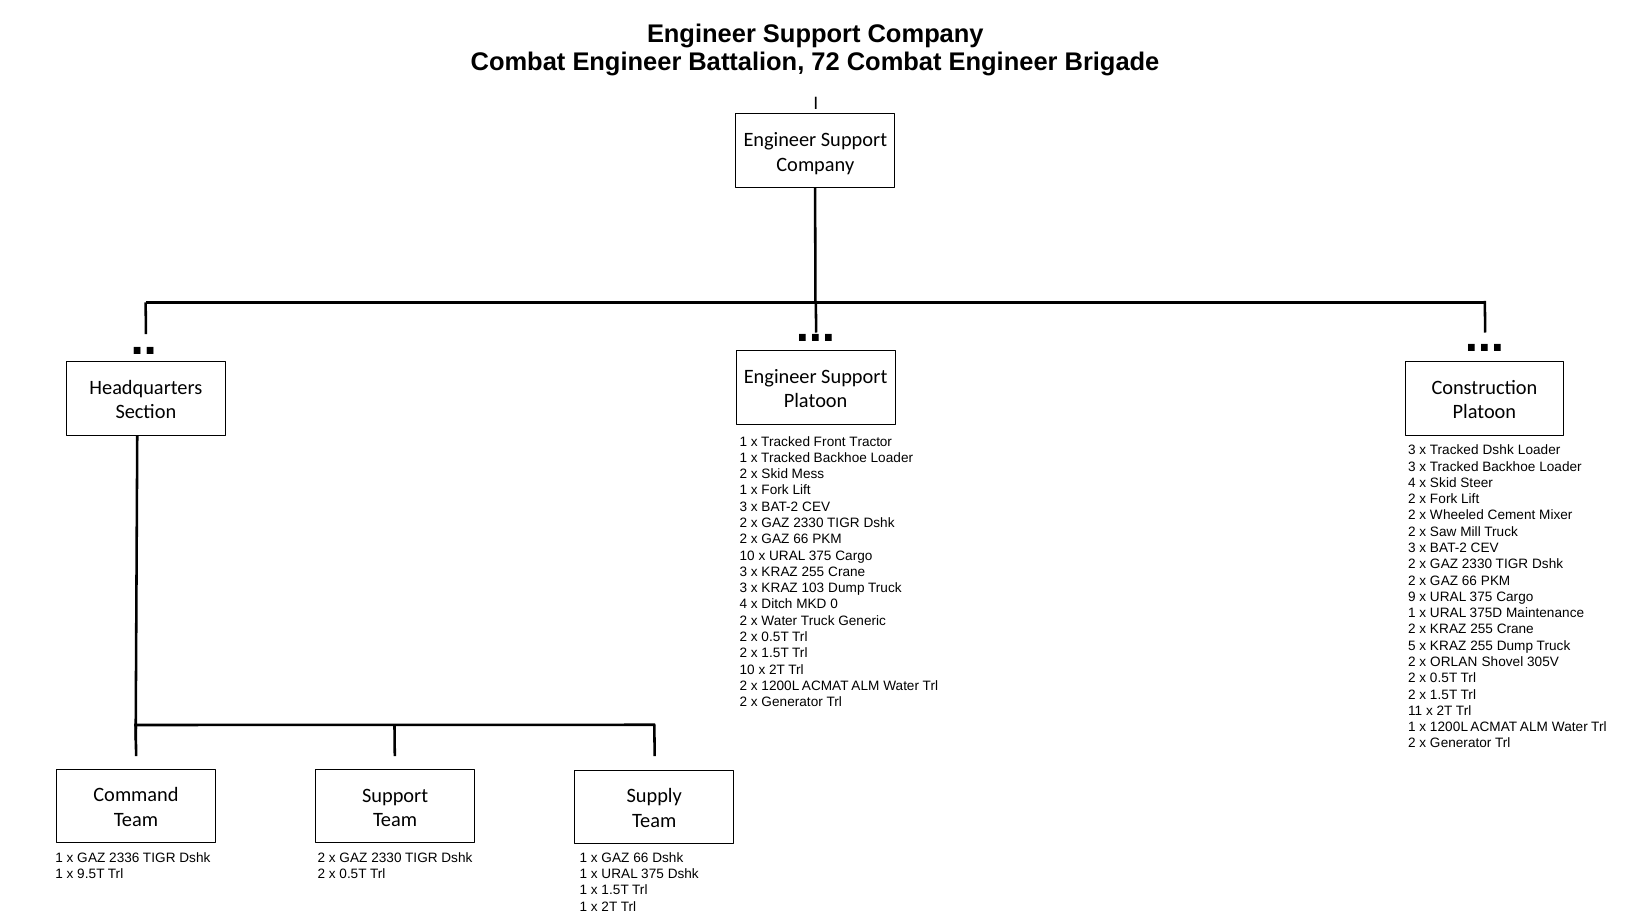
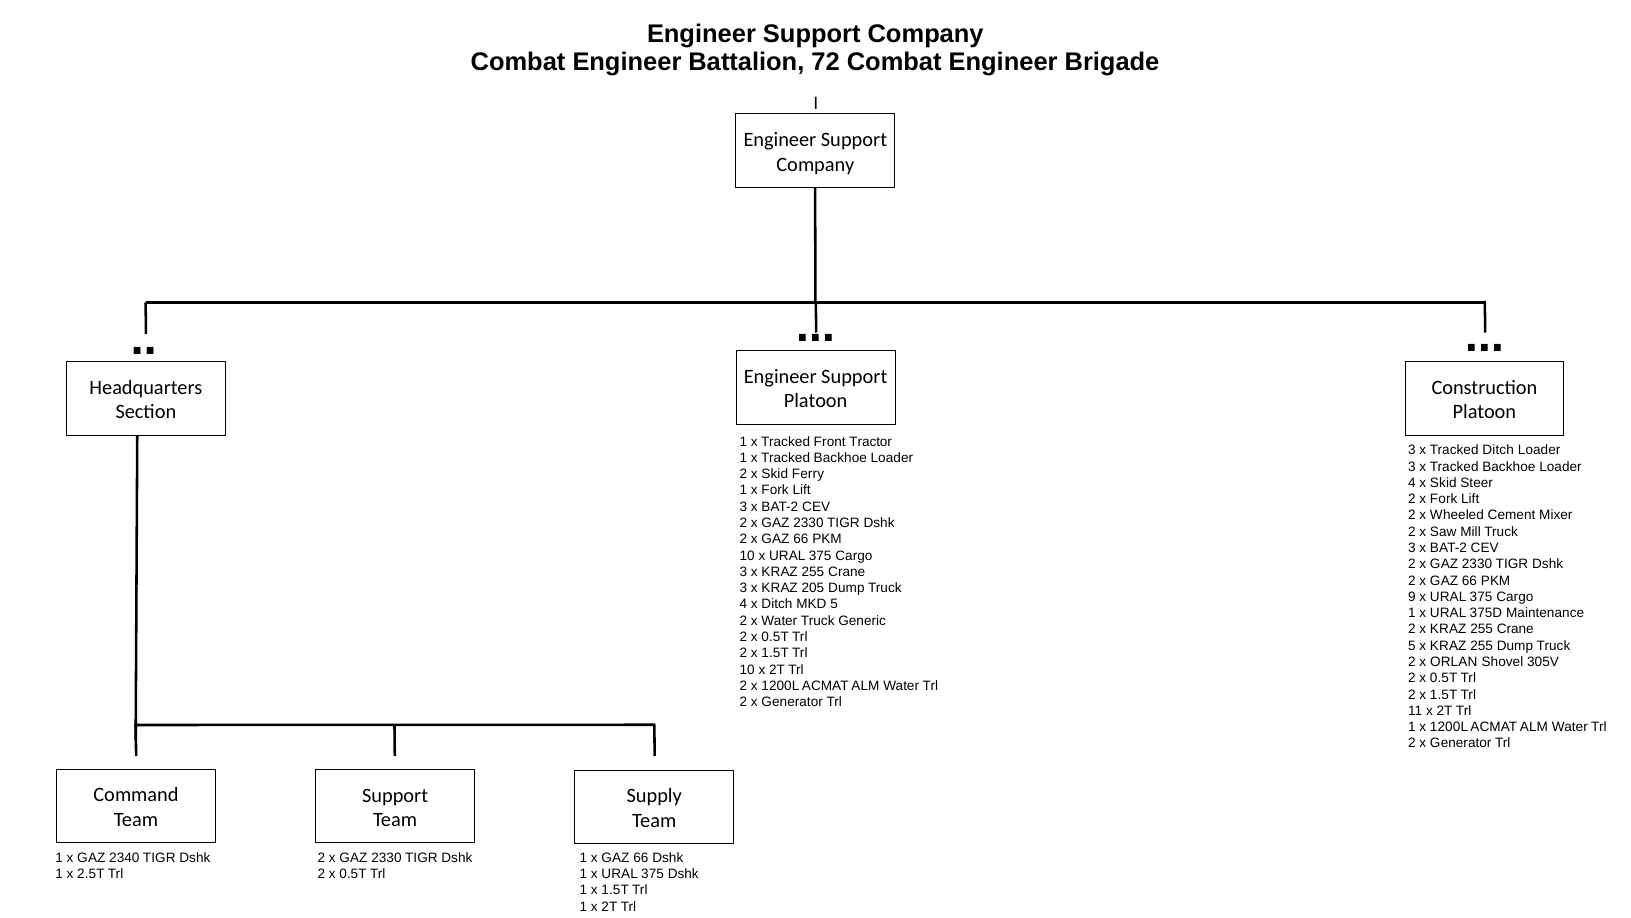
Tracked Dshk: Dshk -> Ditch (1498, 450)
Mess: Mess -> Ferry (808, 474)
103: 103 -> 205 (813, 588)
MKD 0: 0 -> 5 (834, 604)
2336: 2336 -> 2340 (124, 857)
9.5T: 9.5T -> 2.5T (91, 873)
